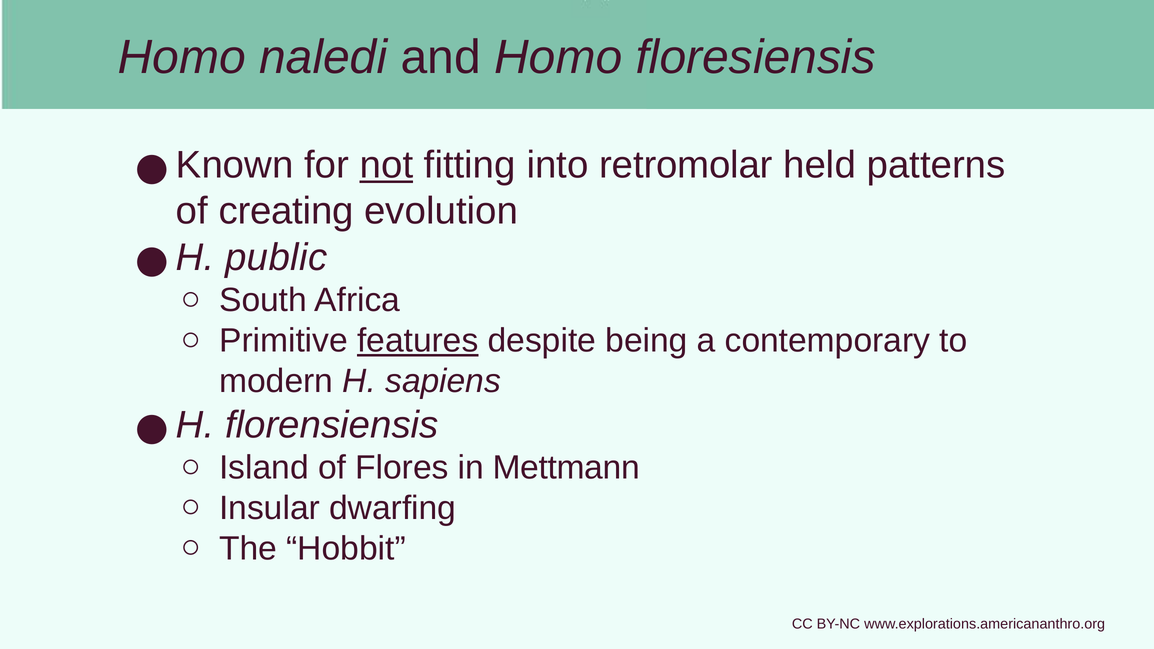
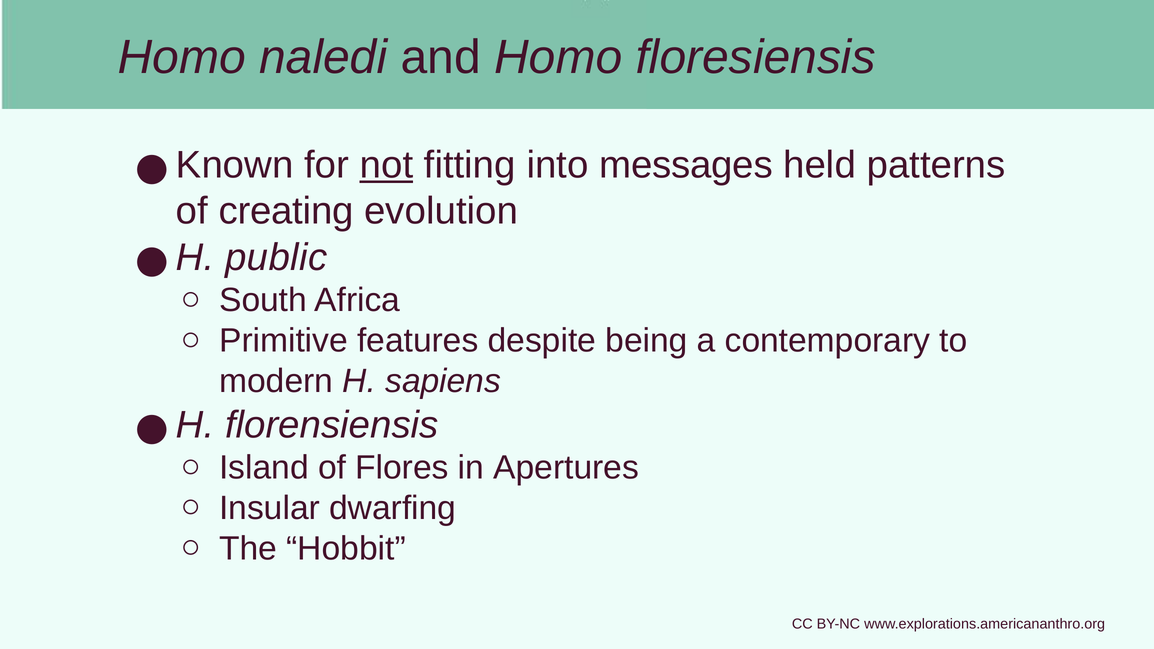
retromolar: retromolar -> messages (686, 165)
features underline: present -> none (418, 341)
Mettmann: Mettmann -> Apertures (566, 468)
